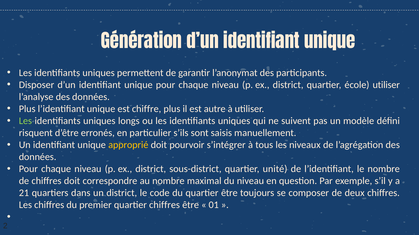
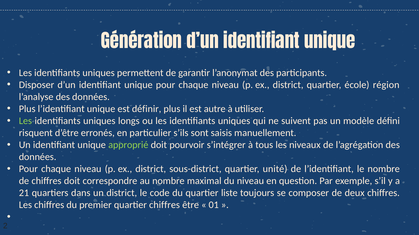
école utiliser: utiliser -> région (386, 85)
chiffre: chiffre -> définir (147, 109)
approprié colour: yellow -> light green (128, 145)
quartier être: être -> liste (229, 193)
